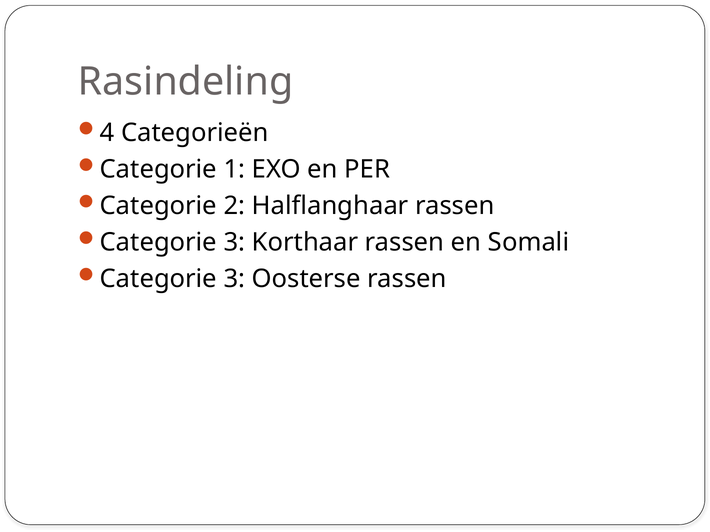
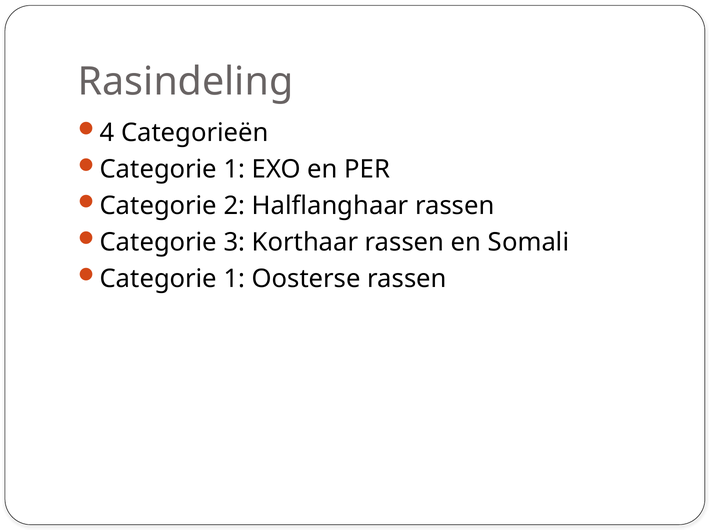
3: 3 -> 1 (234, 279)
